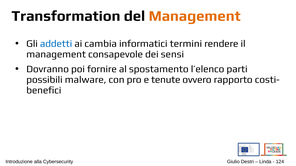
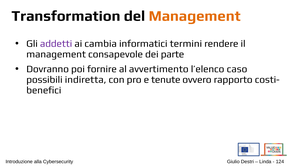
addetti colour: blue -> purple (56, 44)
sensi: sensi -> parte (172, 54)
spostamento: spostamento -> avvertimento (159, 69)
parti: parti -> caso (237, 69)
malware: malware -> indiretta (86, 80)
